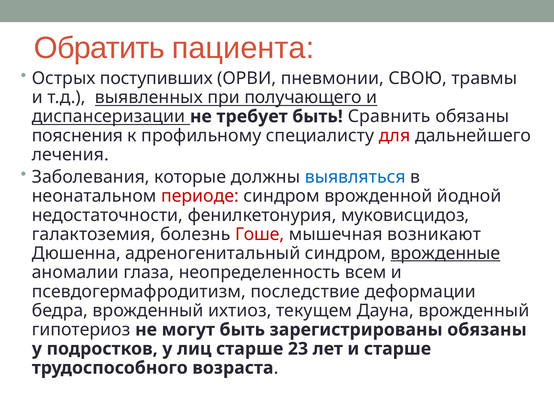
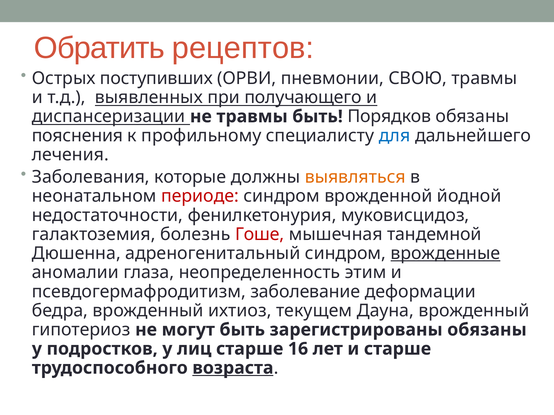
пациента: пациента -> рецептов (243, 48)
не требует: требует -> травмы (252, 117)
Сравнить: Сравнить -> Порядков (389, 117)
для colour: red -> blue (395, 136)
выявляться colour: blue -> orange (355, 177)
возникают: возникают -> тандемной (434, 235)
всем: всем -> этим (366, 273)
последствие: последствие -> заболевание (305, 292)
23: 23 -> 16 (298, 349)
возраста underline: none -> present (233, 368)
